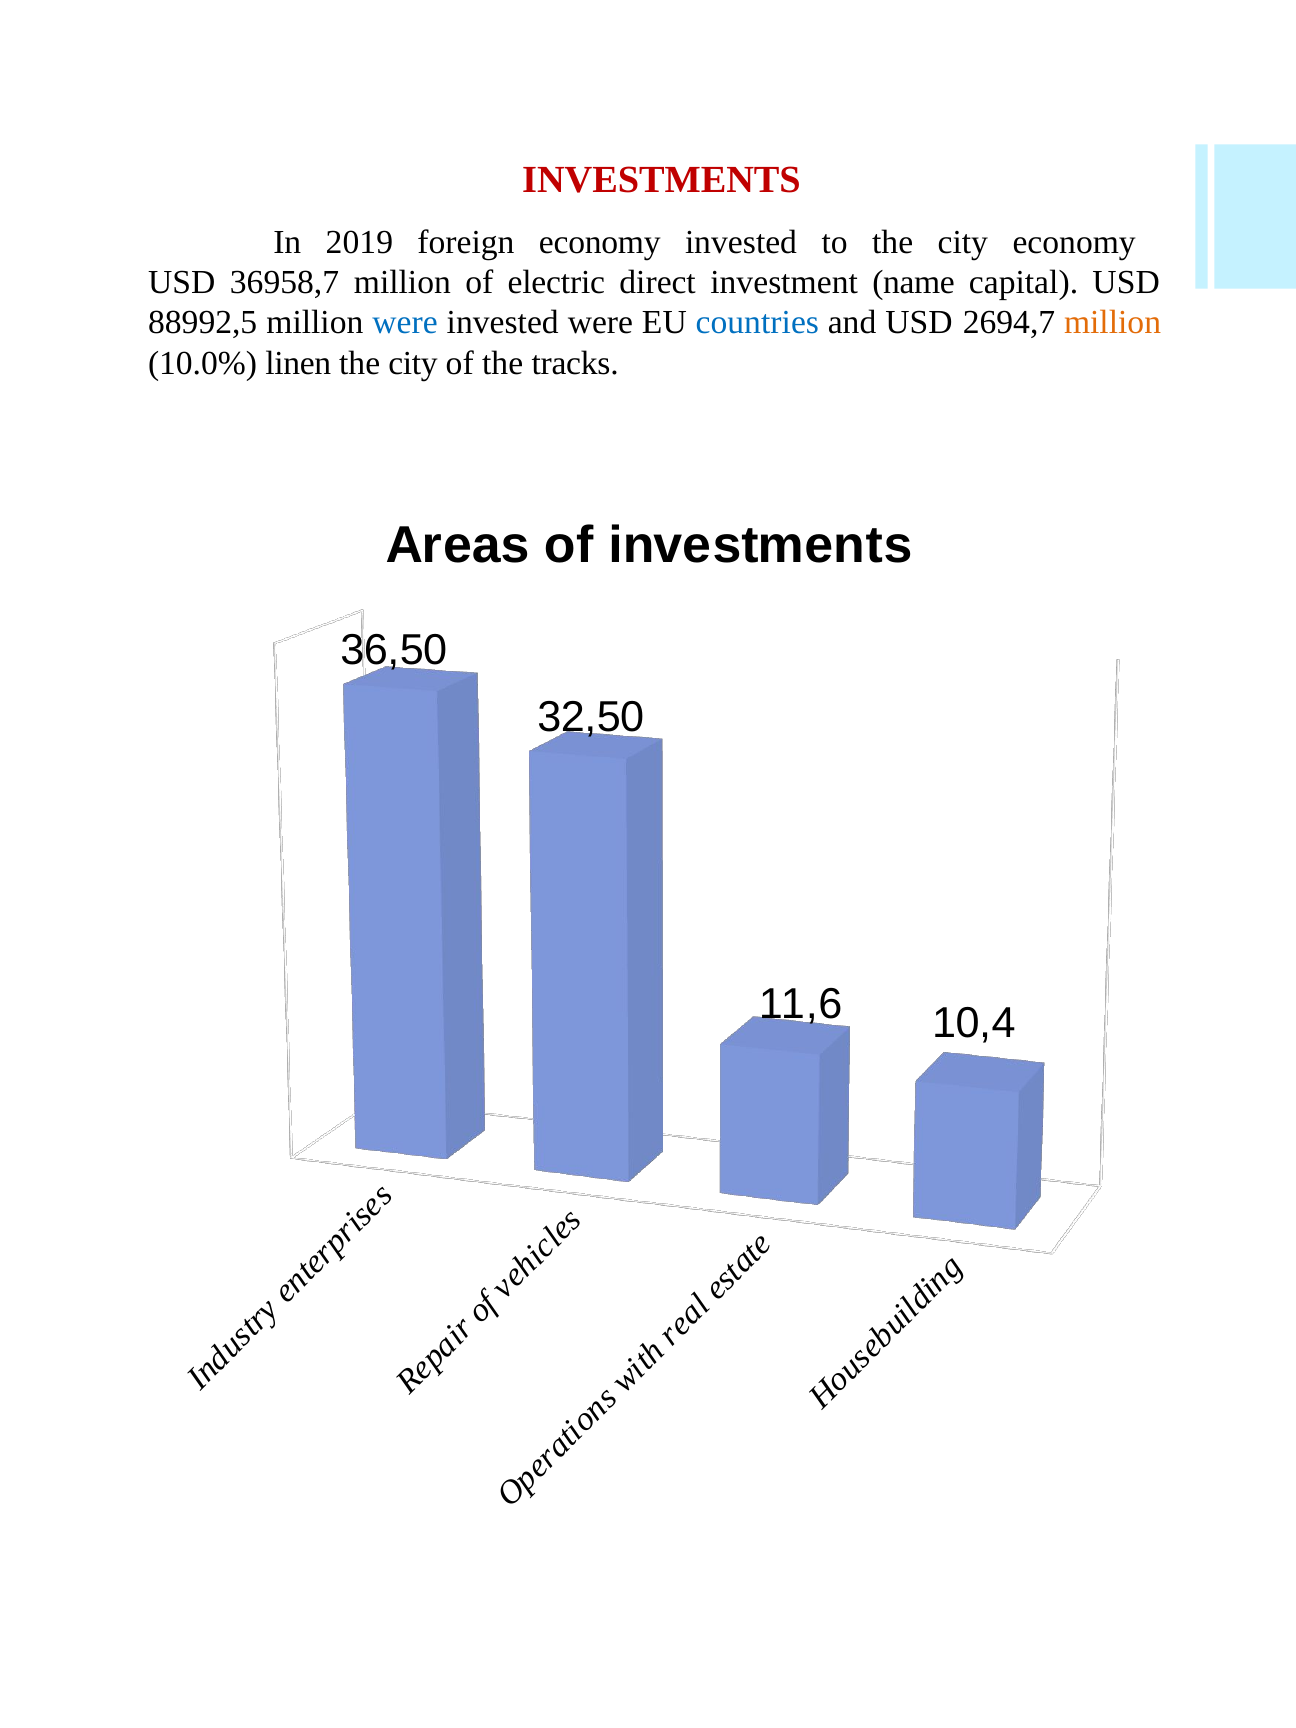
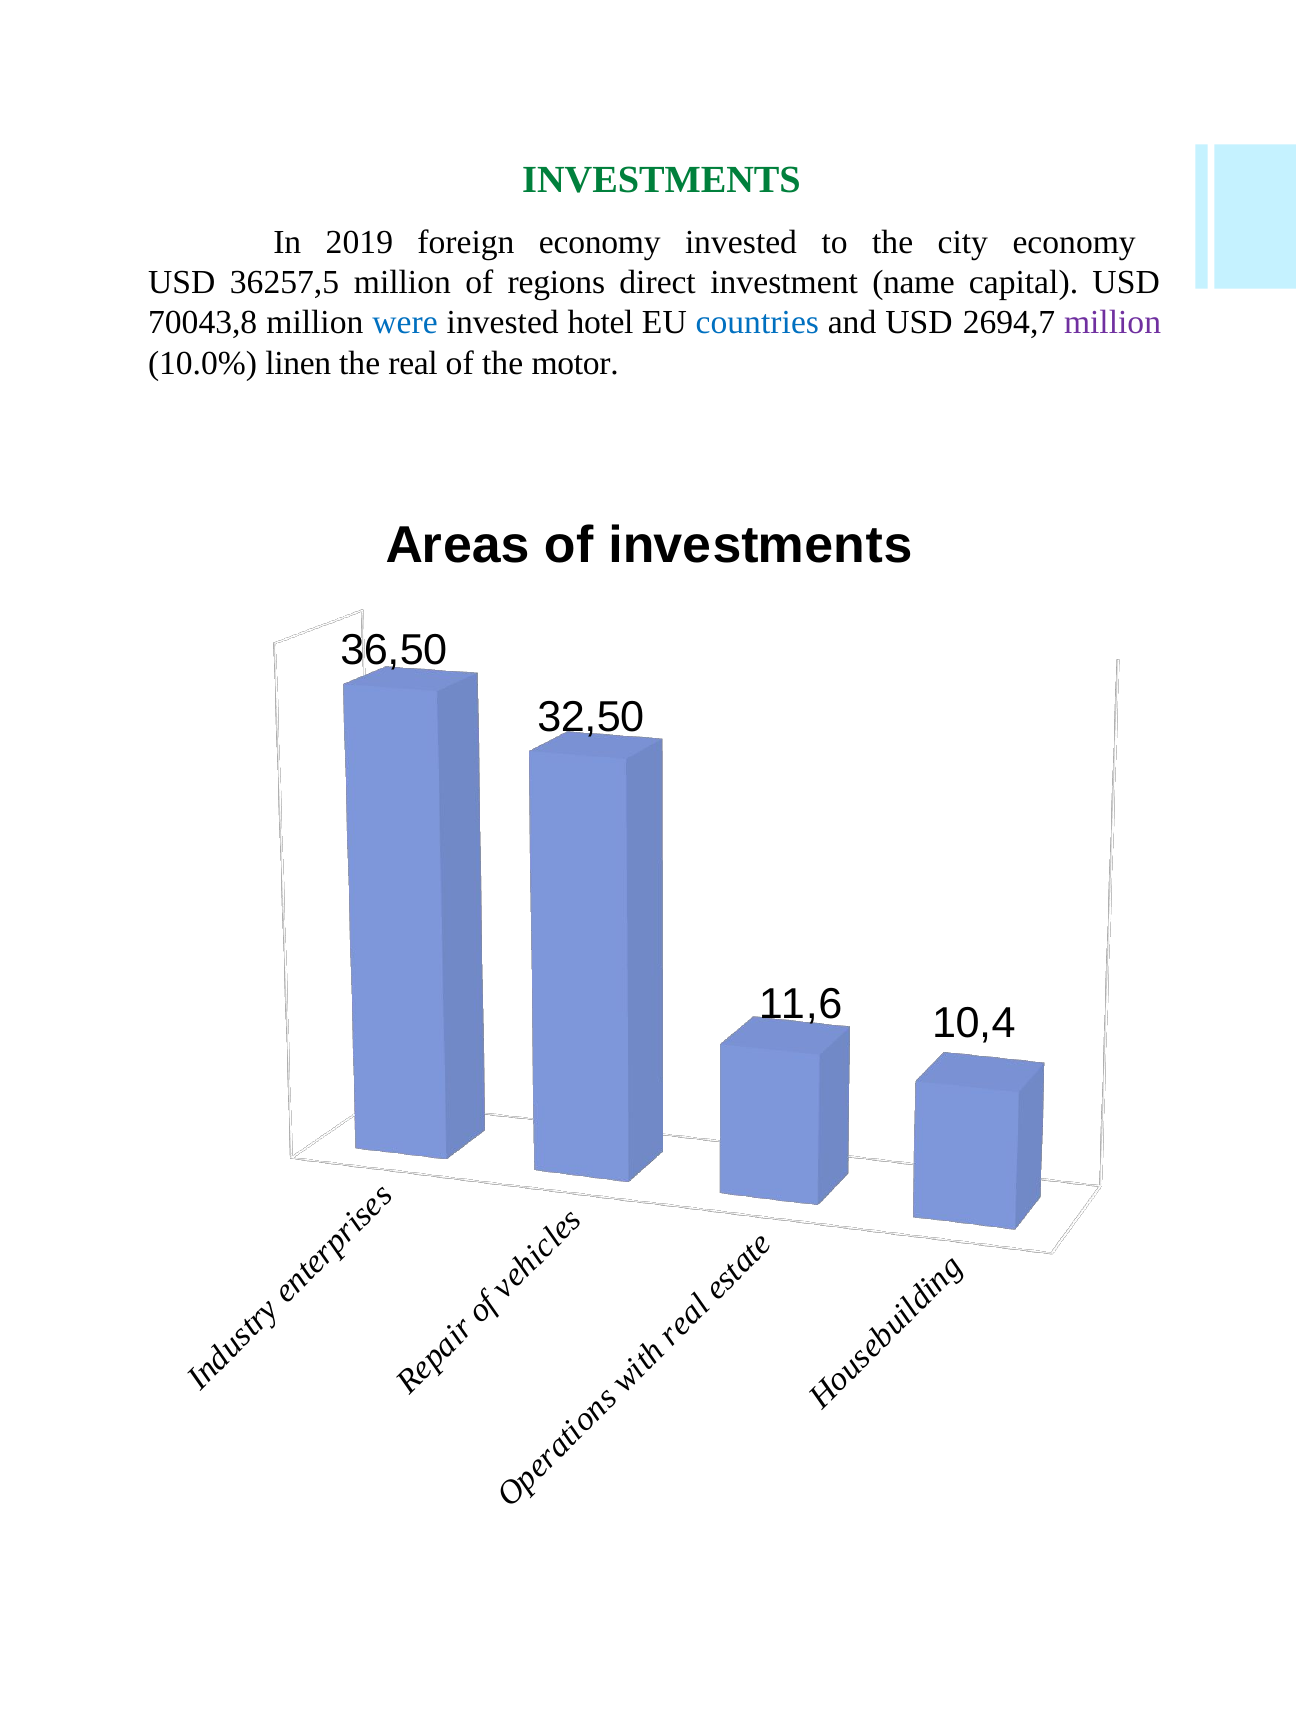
INVESTMENTS colour: red -> green (661, 179)
36958,7: 36958,7 -> 36257,5 (285, 282)
electric: electric -> regions (556, 282)
88992,5: 88992,5 -> 70043,8 (203, 323)
invested were: were -> hotel (601, 323)
million colour: orange -> purple (1113, 323)
city: city -> real (413, 363)
tracks: tracks -> motor (575, 363)
